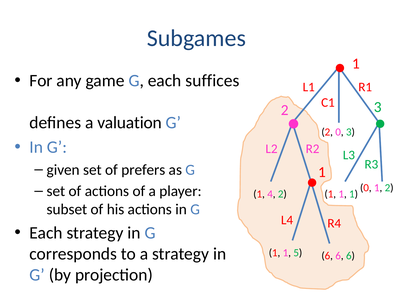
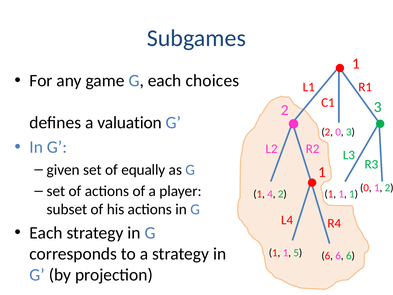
suffices: suffices -> choices (212, 81)
prefers: prefers -> equally (143, 170)
